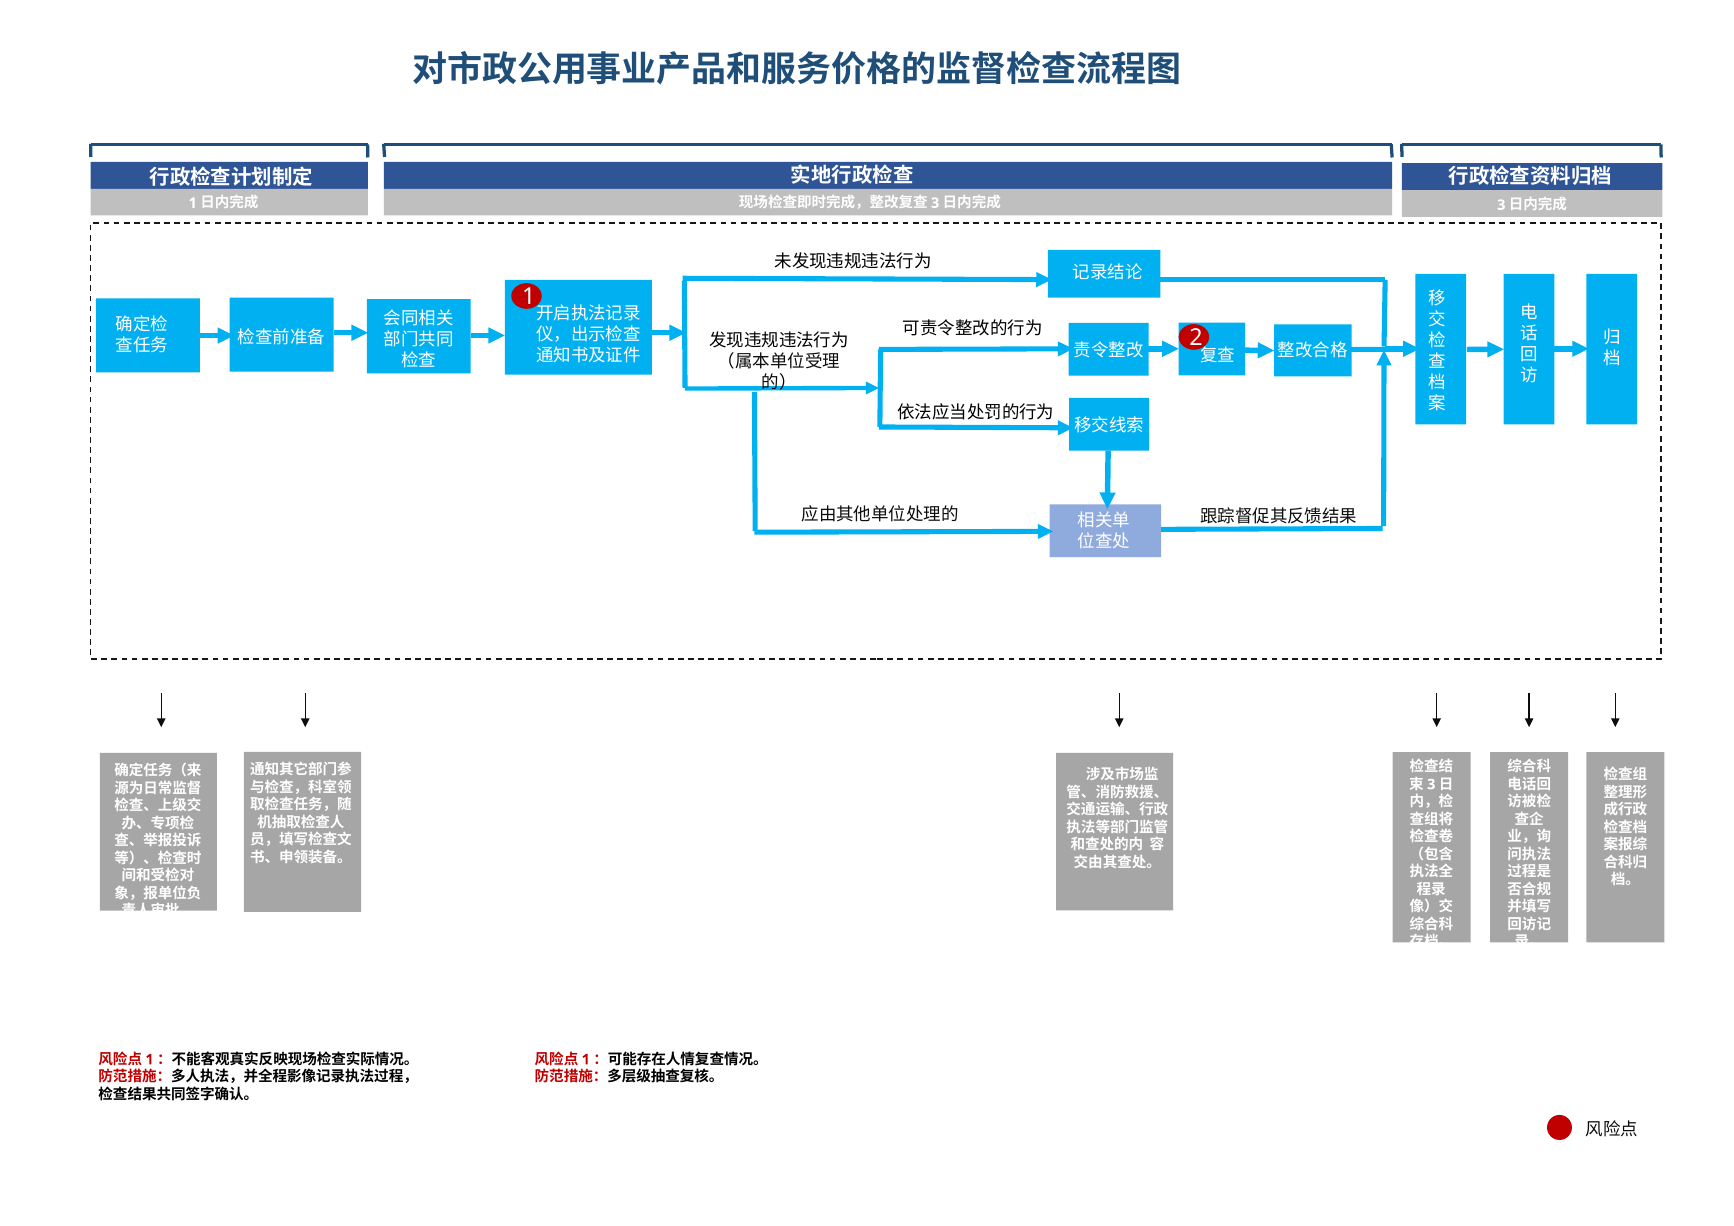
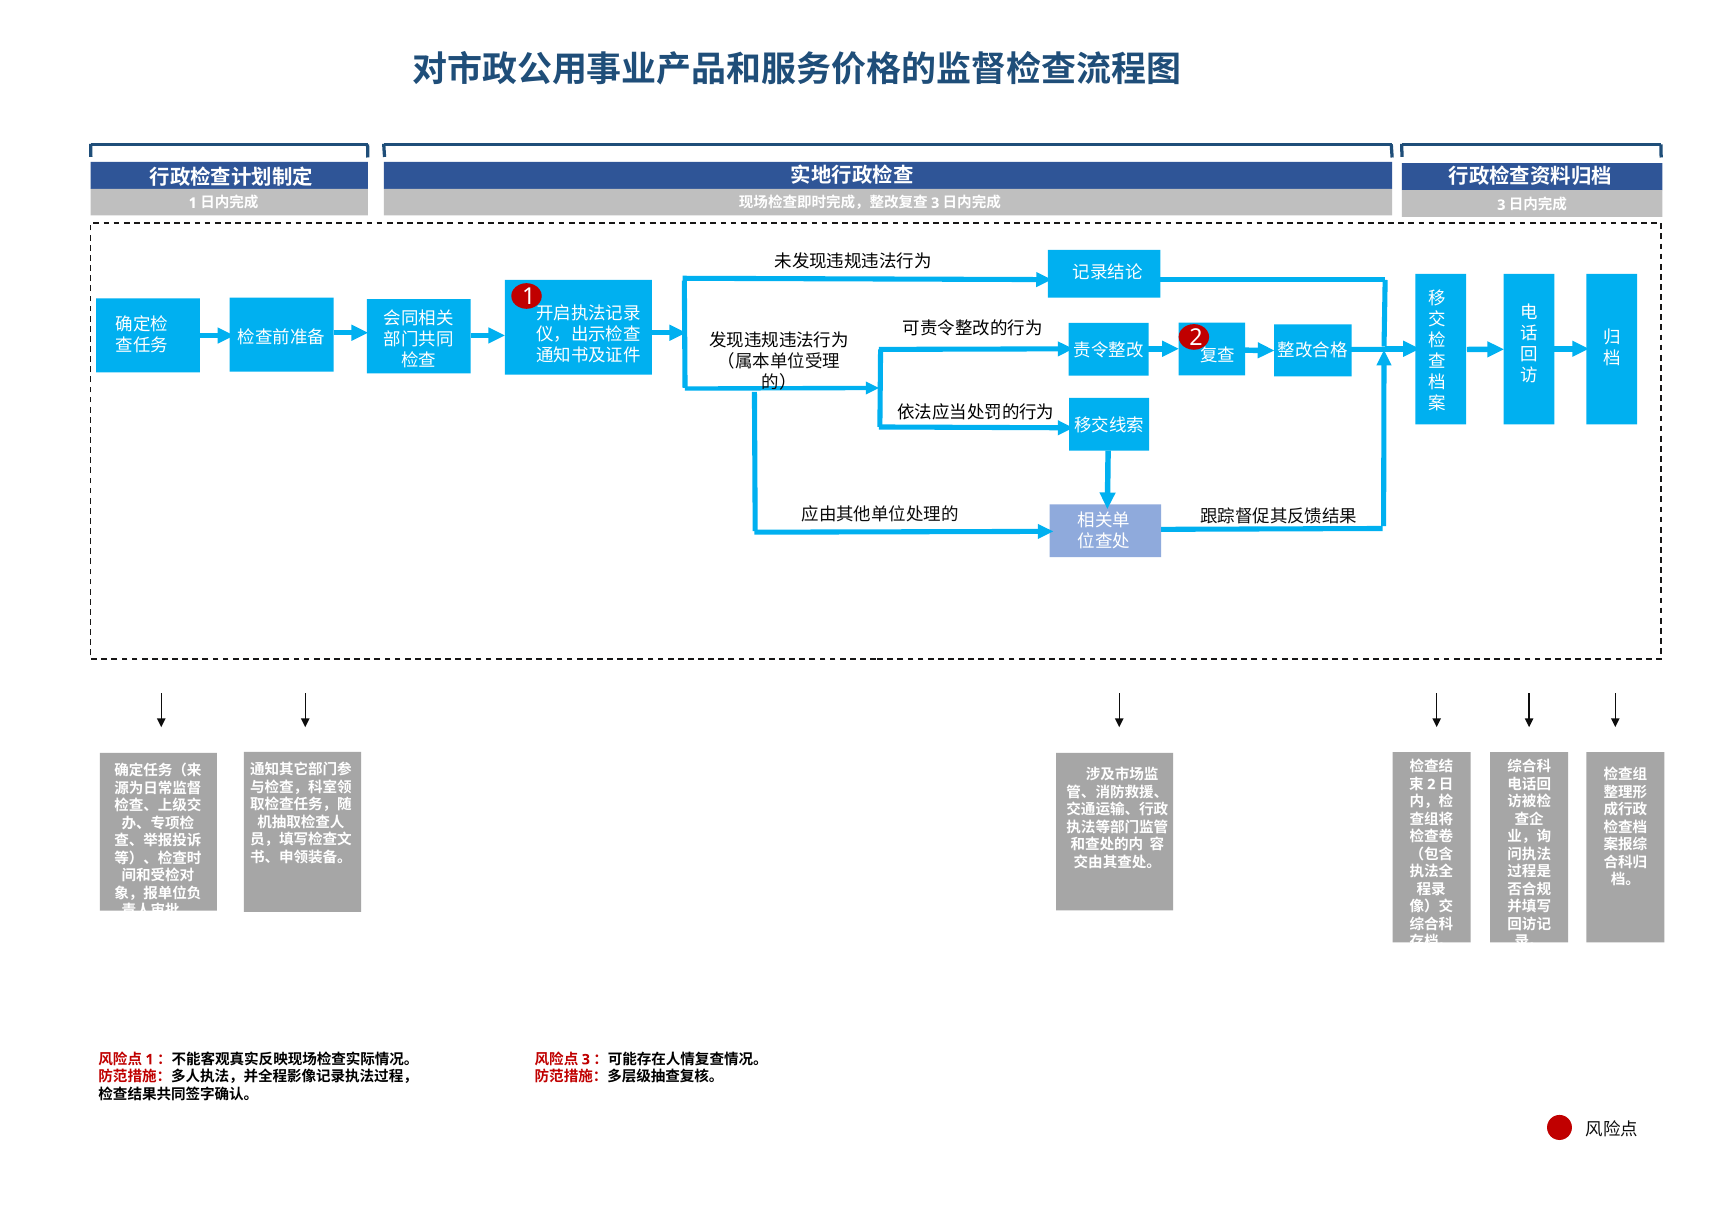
3: 3 -> 2 (1431, 785)
1: 1 -> 3 (586, 1060)
